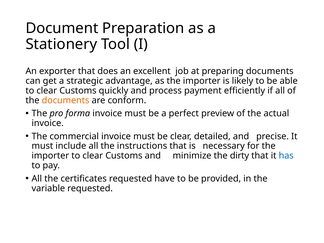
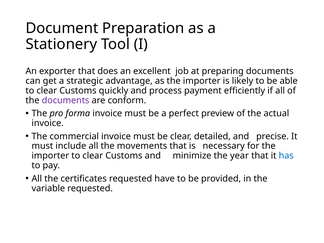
documents colour: orange -> purple (66, 100)
instructions: instructions -> movements (142, 146)
dirty: dirty -> year (239, 156)
